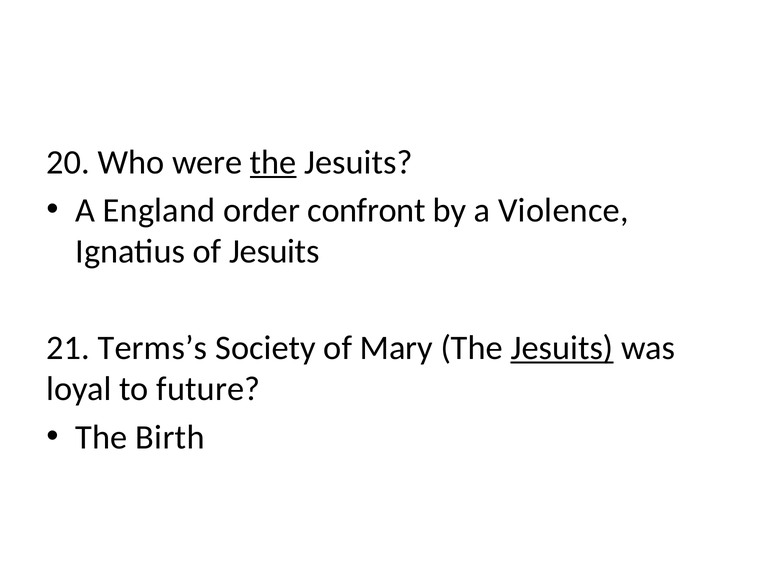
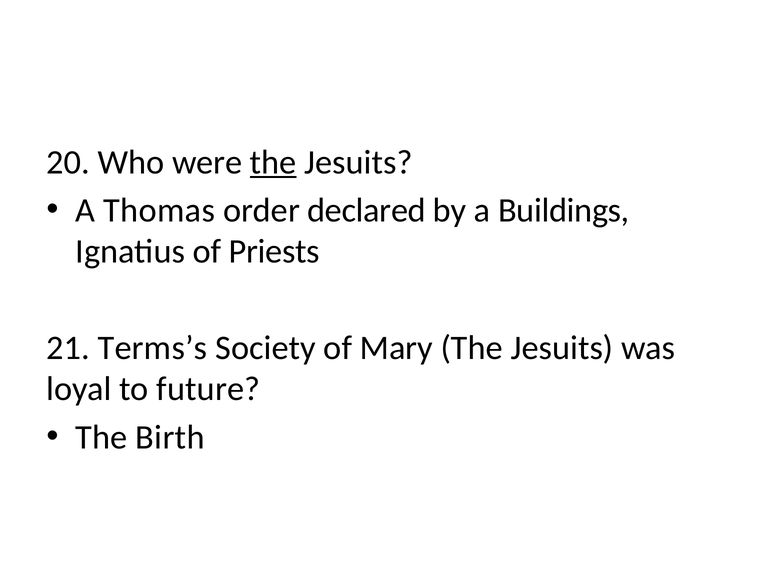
England: England -> Thomas (159, 210)
confront: confront -> declared (367, 210)
Violence: Violence -> Buildings (564, 210)
of Jesuits: Jesuits -> Priests (274, 252)
Jesuits underline: present -> none (562, 348)
